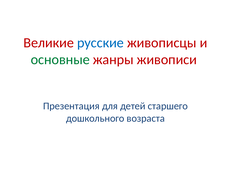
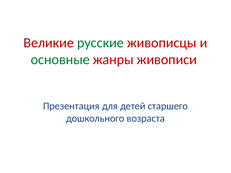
русские colour: blue -> green (100, 43)
